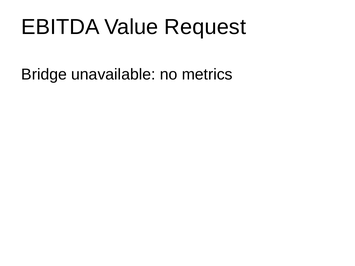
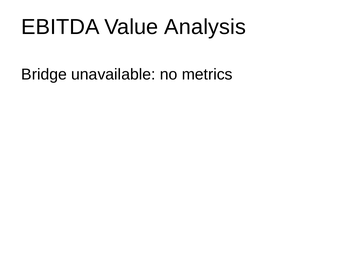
Request: Request -> Analysis (205, 27)
